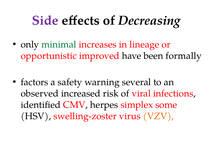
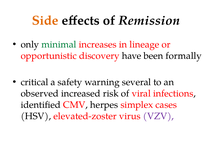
Side colour: purple -> orange (45, 21)
Decreasing: Decreasing -> Remission (149, 21)
improved: improved -> discovery (99, 56)
factors: factors -> critical (34, 82)
some: some -> cases (166, 105)
swelling-zoster: swelling-zoster -> elevated-zoster (85, 116)
VZV colour: orange -> purple (158, 116)
